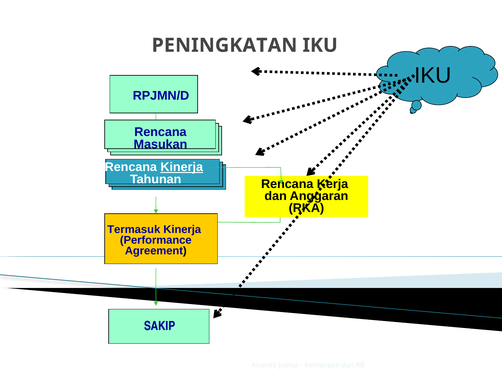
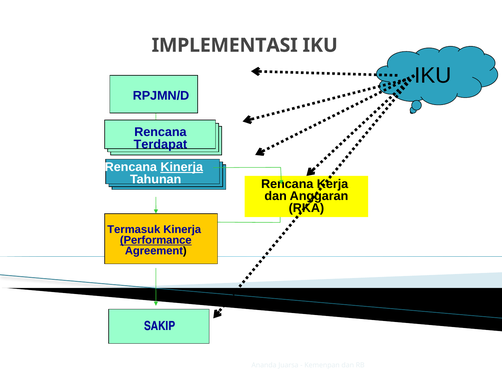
PENINGKATAN: PENINGKATAN -> IMPLEMENTASI (225, 45)
Masukan: Masukan -> Terdapat (160, 144)
Performance underline: none -> present (156, 240)
